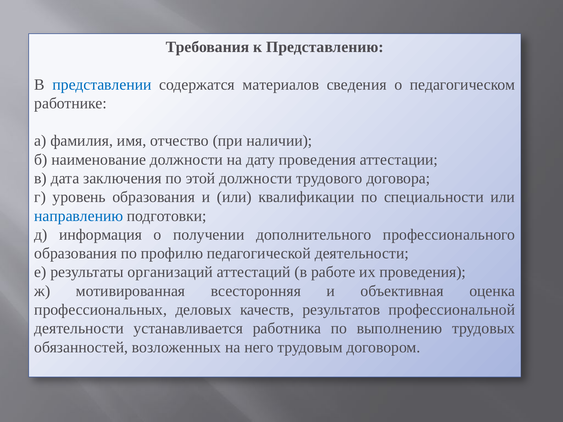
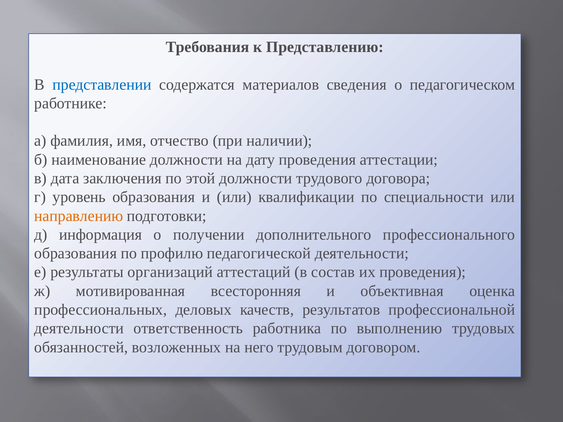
направлению colour: blue -> orange (79, 216)
работе: работе -> состав (333, 272)
устанавливается: устанавливается -> ответственность (188, 329)
